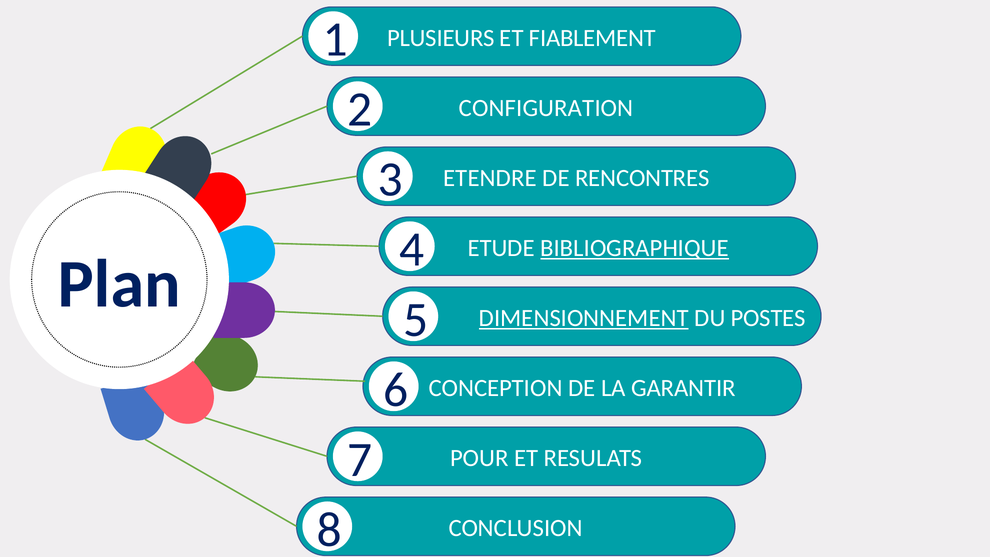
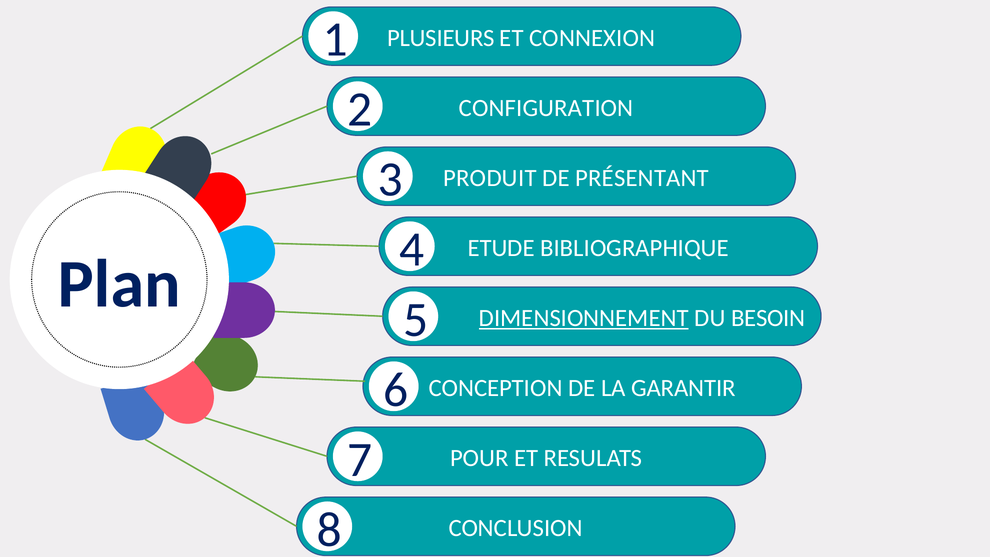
FIABLEMENT: FIABLEMENT -> CONNEXION (592, 38)
ETENDRE: ETENDRE -> PRODUIT (490, 178)
RENCONTRES: RENCONTRES -> PRÉSENTANT (642, 178)
BIBLIOGRAPHIQUE underline: present -> none (635, 248)
POSTES: POSTES -> BESOIN (768, 318)
